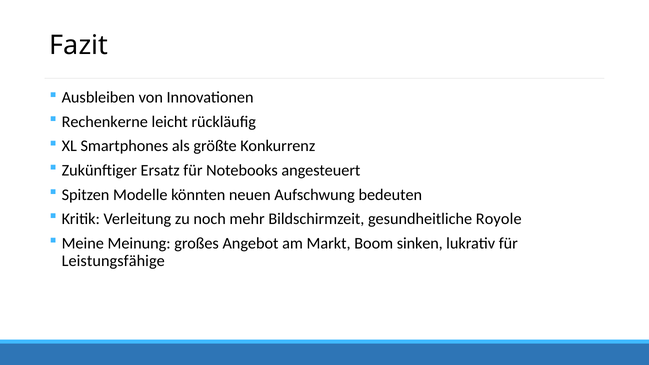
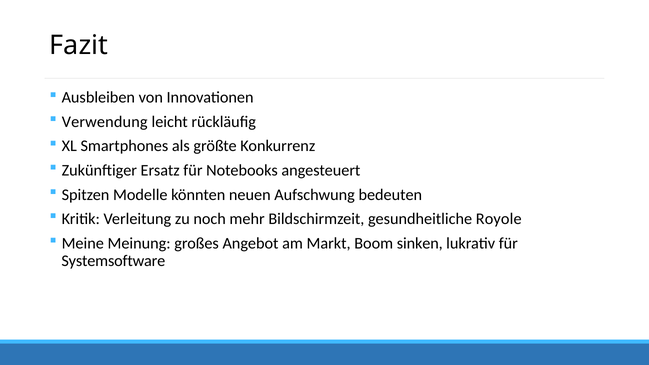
Rechenkerne: Rechenkerne -> Verwendung (105, 122)
Leistungsfähige: Leistungsfähige -> Systemsoftware (113, 261)
